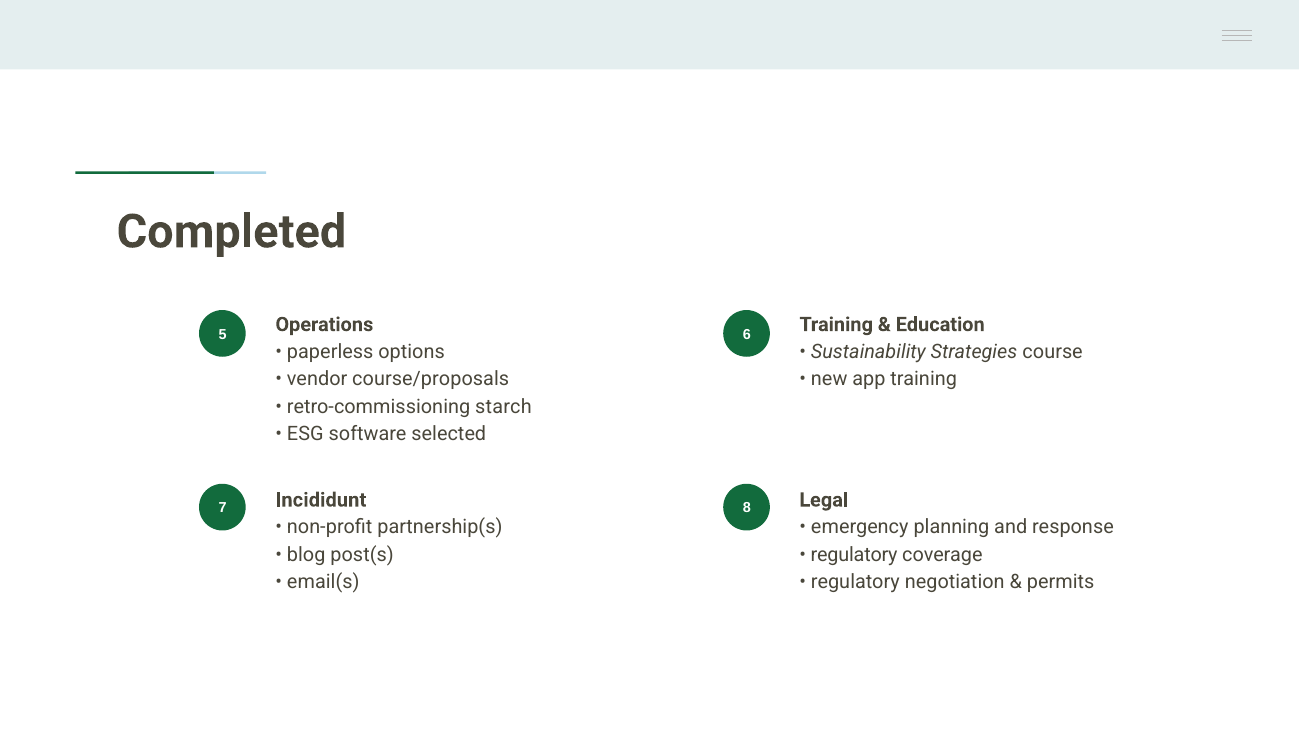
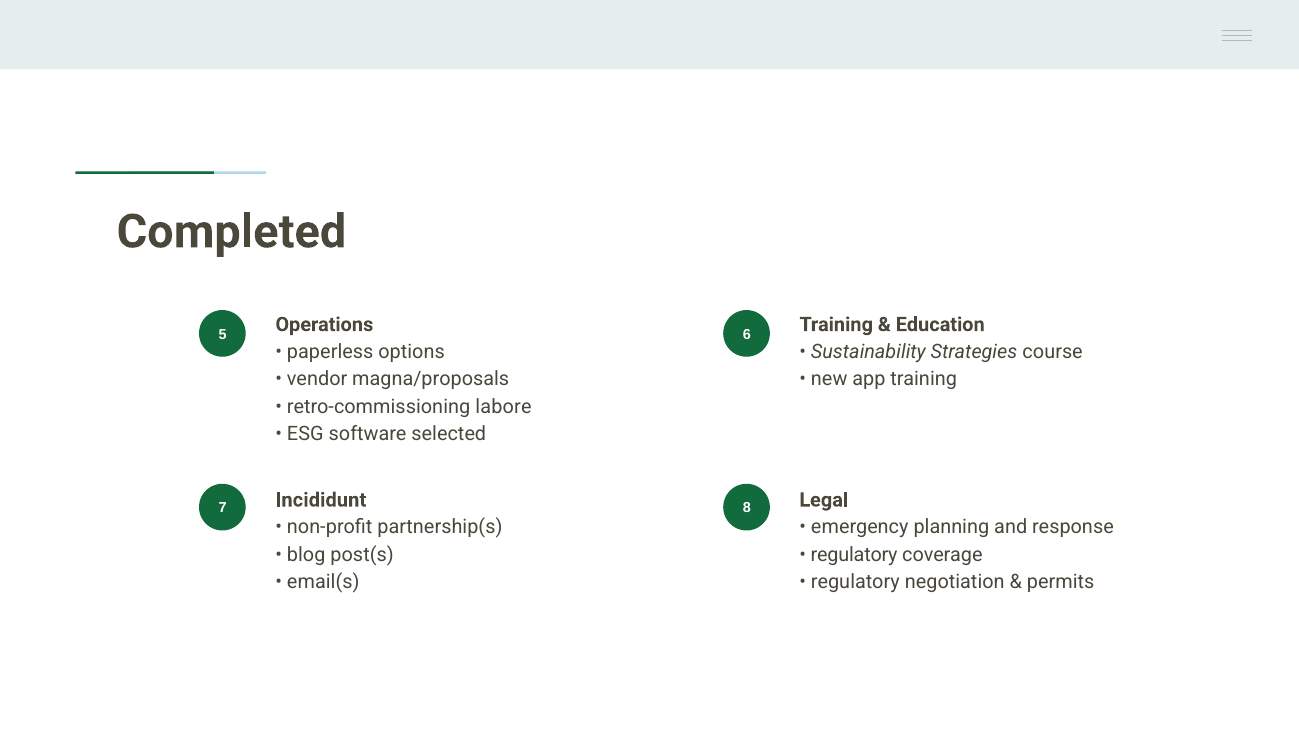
course/proposals: course/proposals -> magna/proposals (431, 379)
starch: starch -> labore (503, 406)
